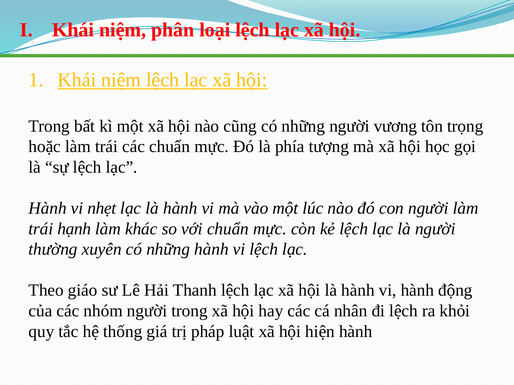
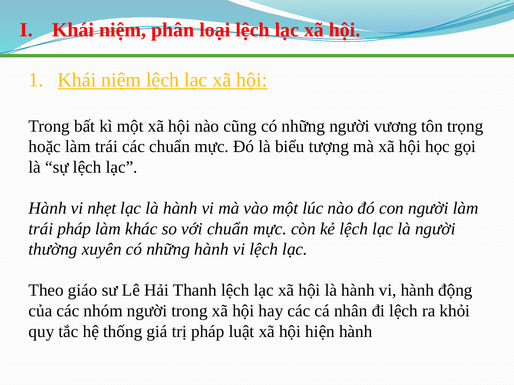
phía: phía -> biểu (290, 147)
trái hạnh: hạnh -> pháp (74, 229)
